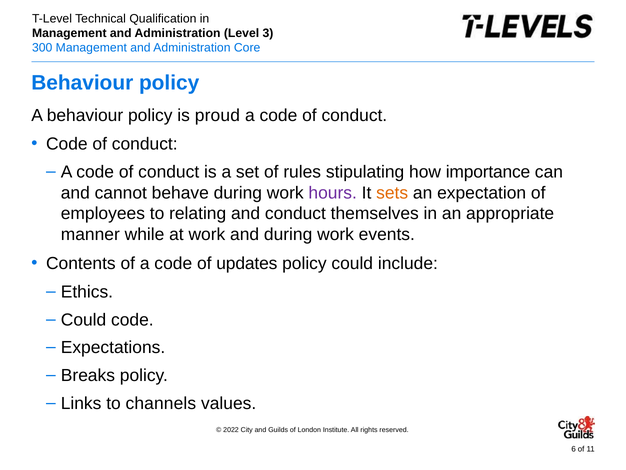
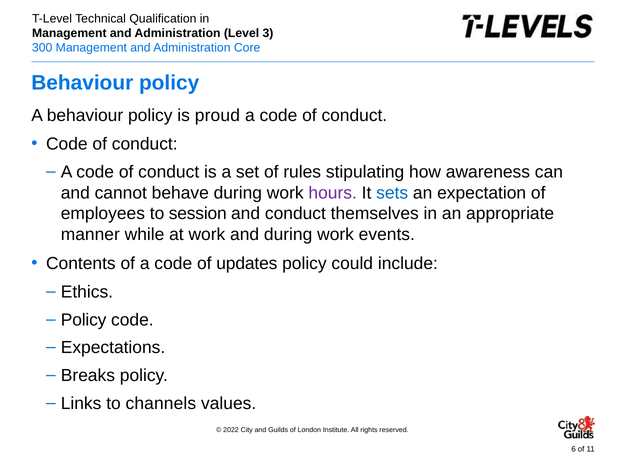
importance: importance -> awareness (488, 172)
sets colour: orange -> blue (392, 193)
relating: relating -> session (198, 213)
Could: Could -> Policy (84, 320)
